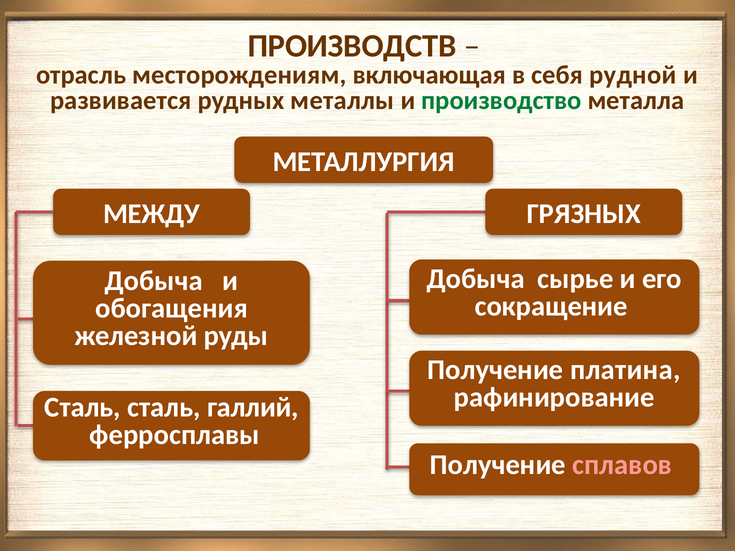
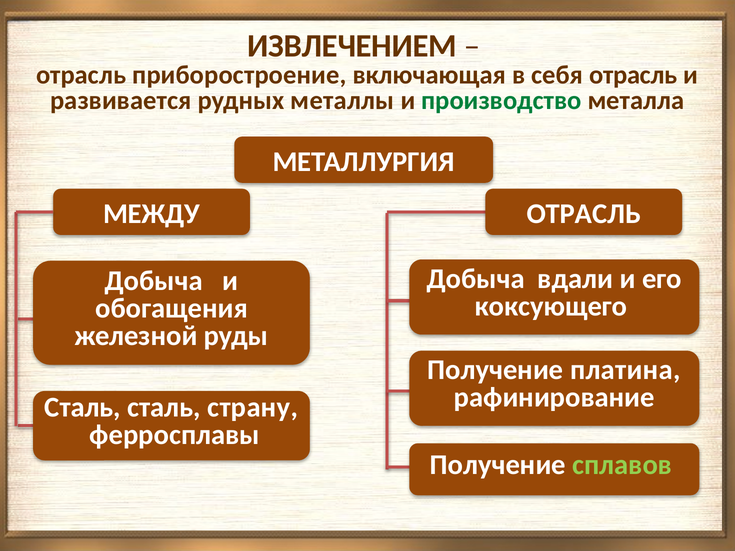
ПРОИЗВОДСТВ: ПРОИЗВОДСТВ -> ИЗВЛЕЧЕНИЕМ (352, 46)
месторождениям: месторождениям -> приборостроение (239, 75)
себя рудной: рудной -> отрасль (633, 75)
ГРЯЗНЫХ: ГРЯЗНЫХ -> ОТРАСЛЬ (584, 214)
сырье: сырье -> вдали (575, 279)
сокращение: сокращение -> коксующего (551, 306)
галлий: галлий -> страну (253, 407)
сплавов colour: pink -> light green (622, 465)
